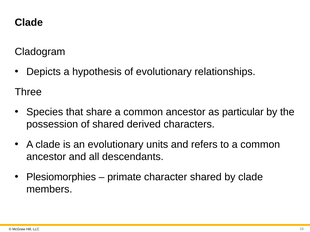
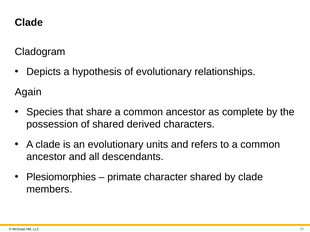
Three: Three -> Again (28, 92)
particular: particular -> complete (243, 112)
